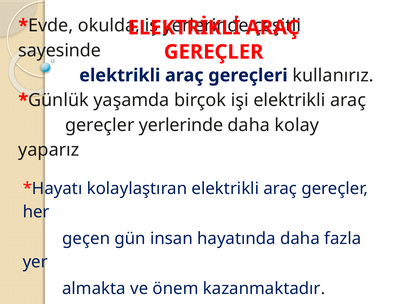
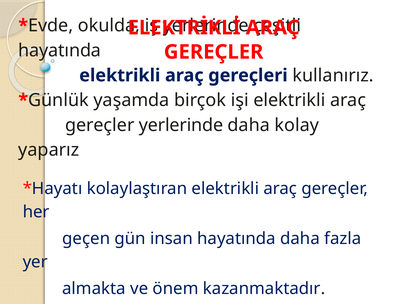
sayesinde: sayesinde -> hayatında (60, 51)
